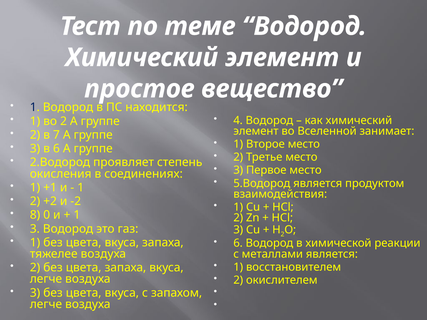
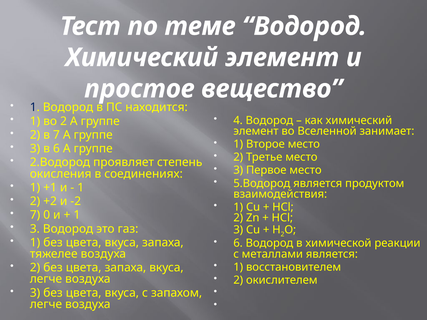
8: 8 -> 7 (35, 215)
